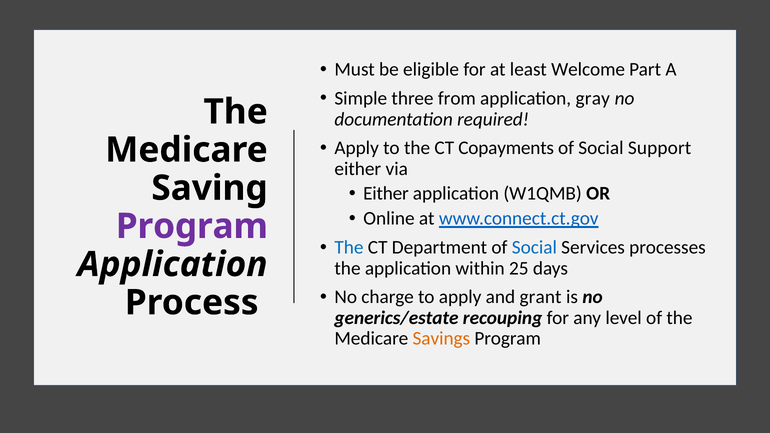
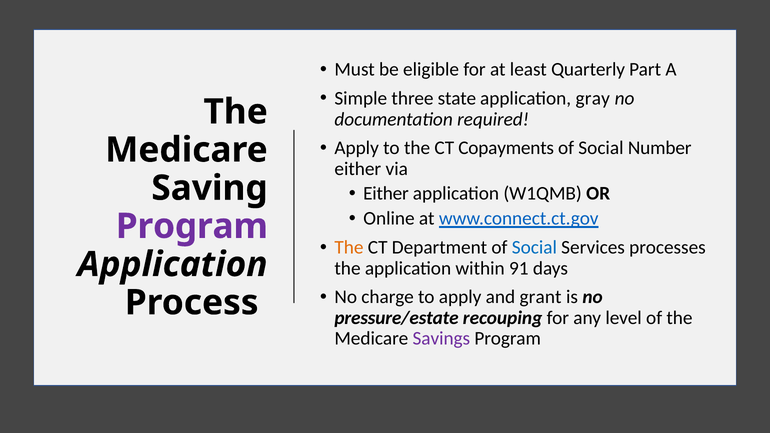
Welcome: Welcome -> Quarterly (588, 70)
from: from -> state (457, 98)
Support: Support -> Number (660, 148)
The colour: blue -> orange (349, 248)
25: 25 -> 91 (519, 268)
generics/estate: generics/estate -> pressure/estate (397, 318)
Savings colour: orange -> purple (441, 339)
